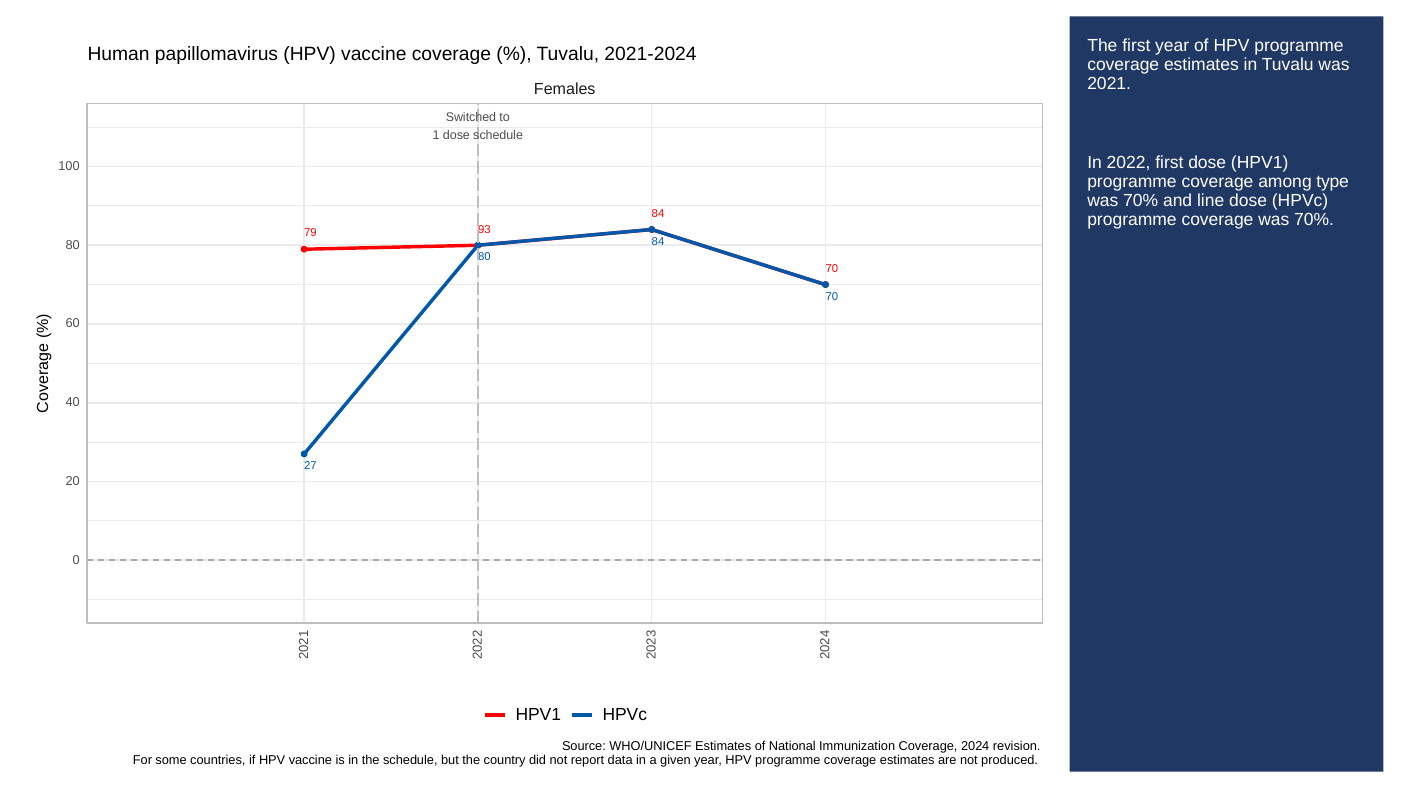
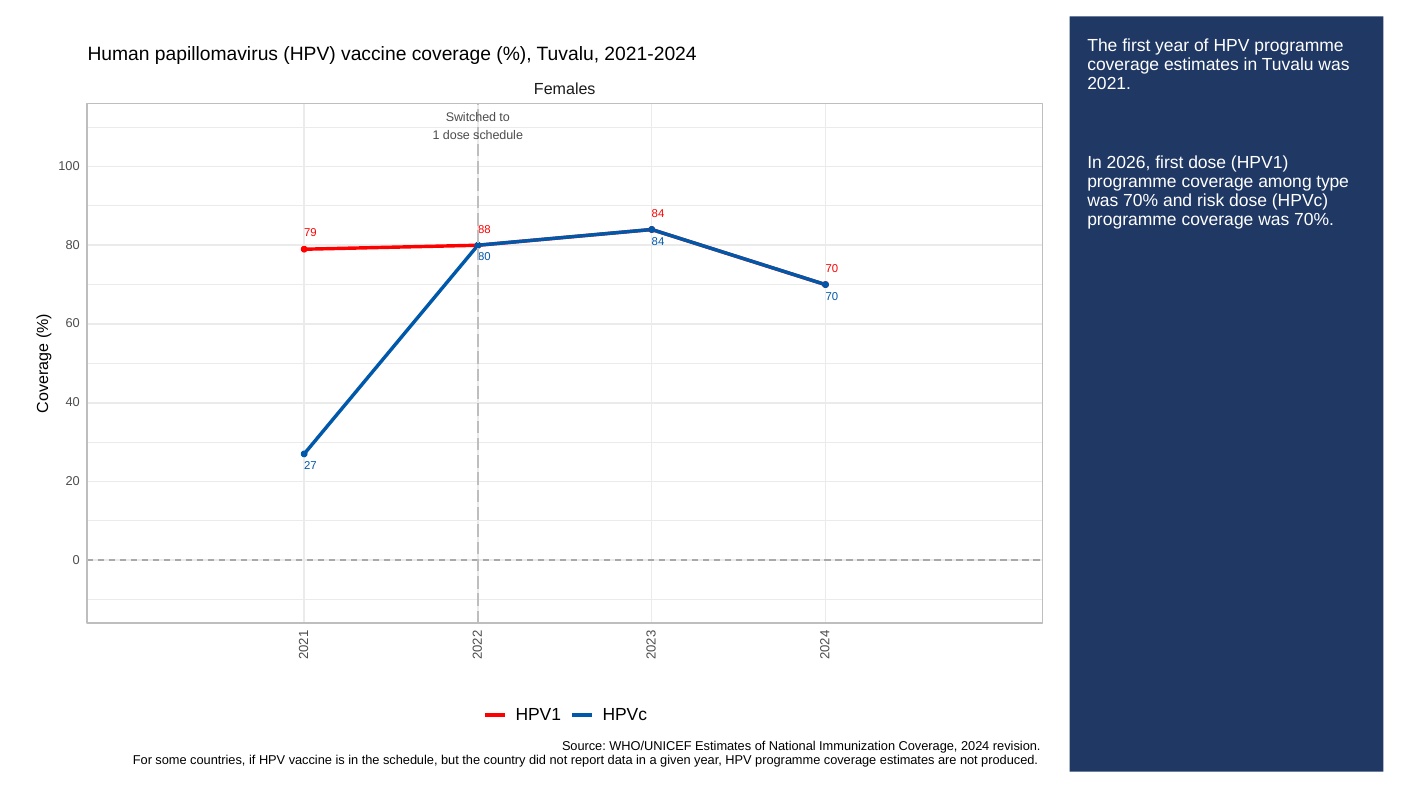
2022: 2022 -> 2026 (1129, 163)
line: line -> risk (1211, 201)
93: 93 -> 88 (484, 229)
